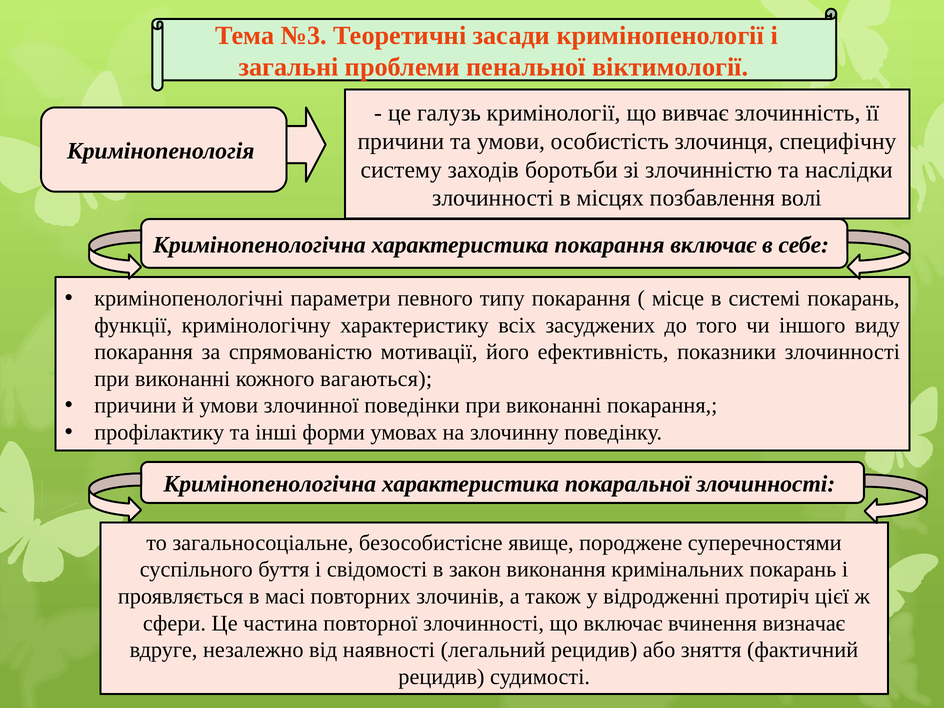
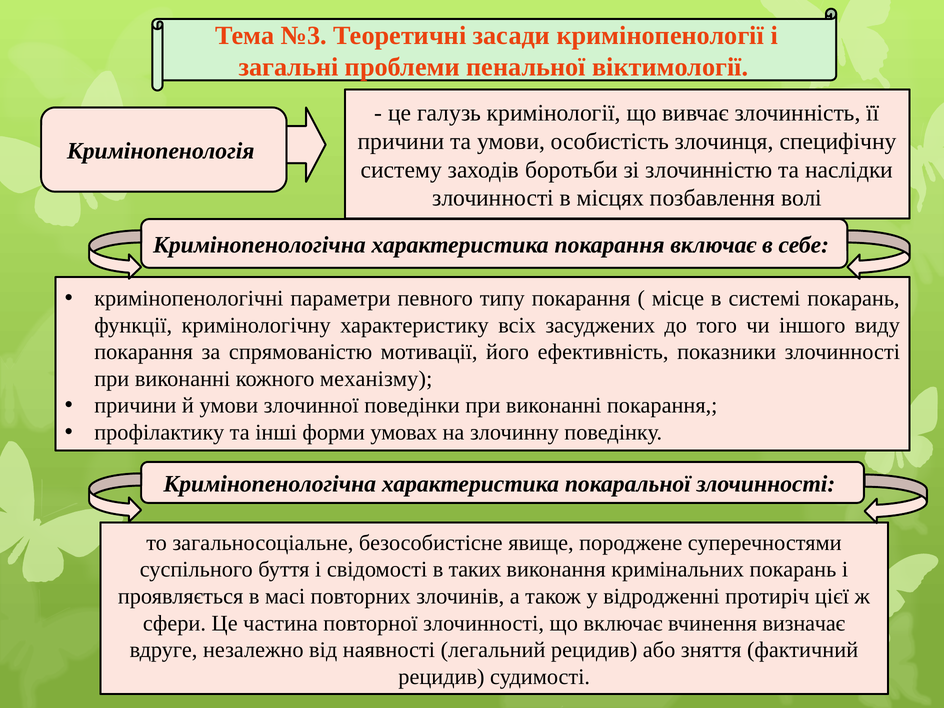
вагаються: вагаються -> механізму (376, 379)
закон: закон -> таких (475, 570)
